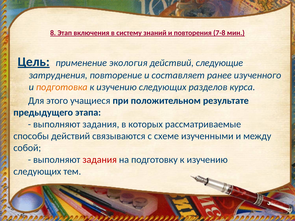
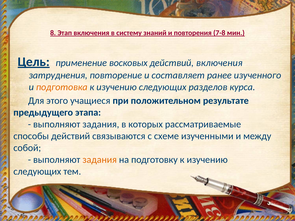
экология: экология -> восковых (128, 63)
действий следующие: следующие -> включения (219, 63)
задания colour: red -> orange (100, 160)
